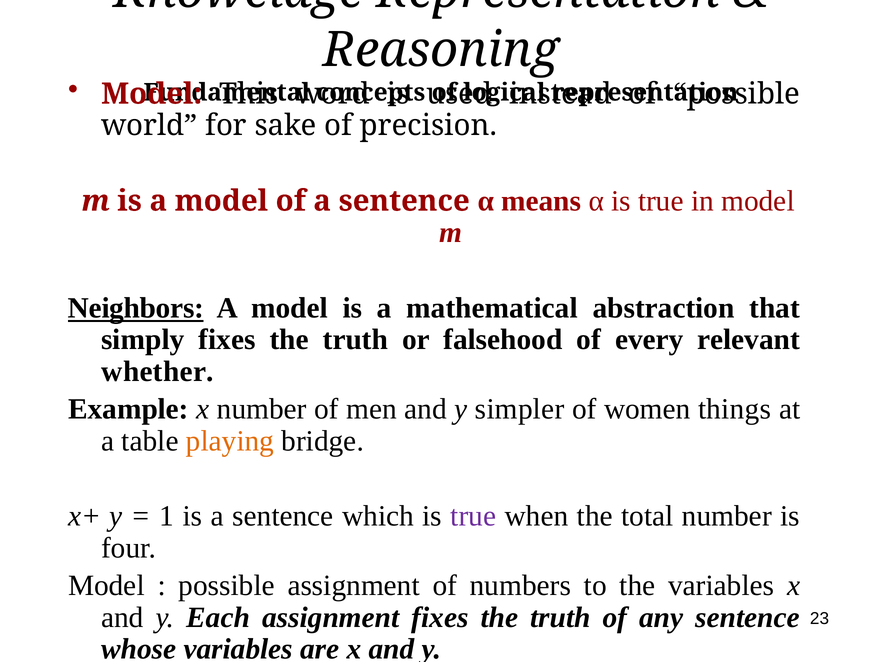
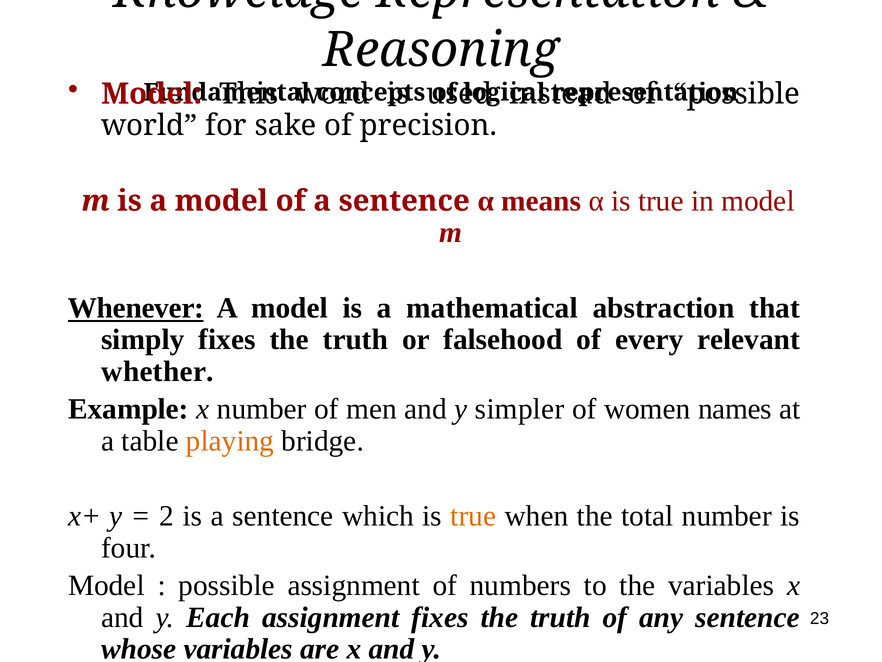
Neighbors: Neighbors -> Whenever (136, 308)
things: things -> names (735, 409)
1: 1 -> 2 (167, 516)
true colour: purple -> orange (473, 516)
